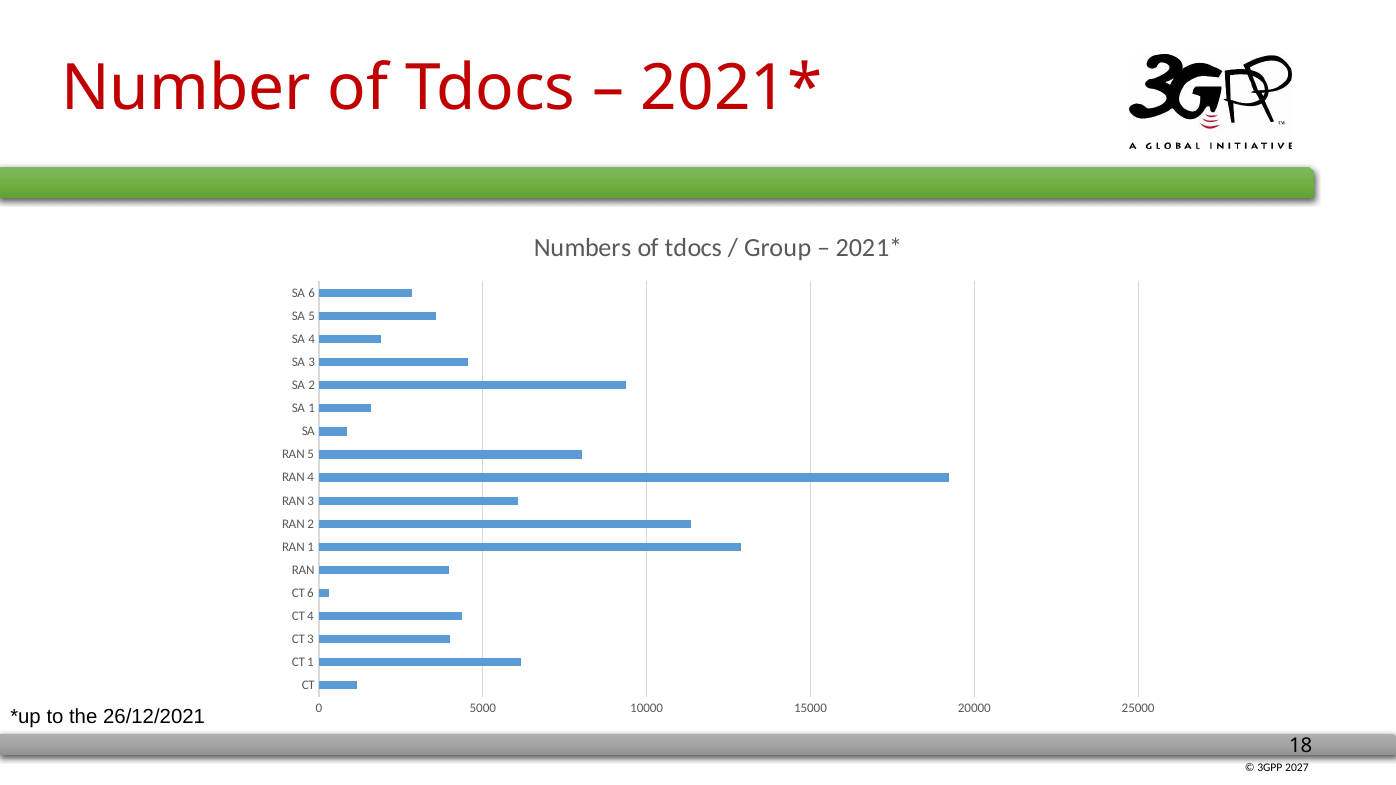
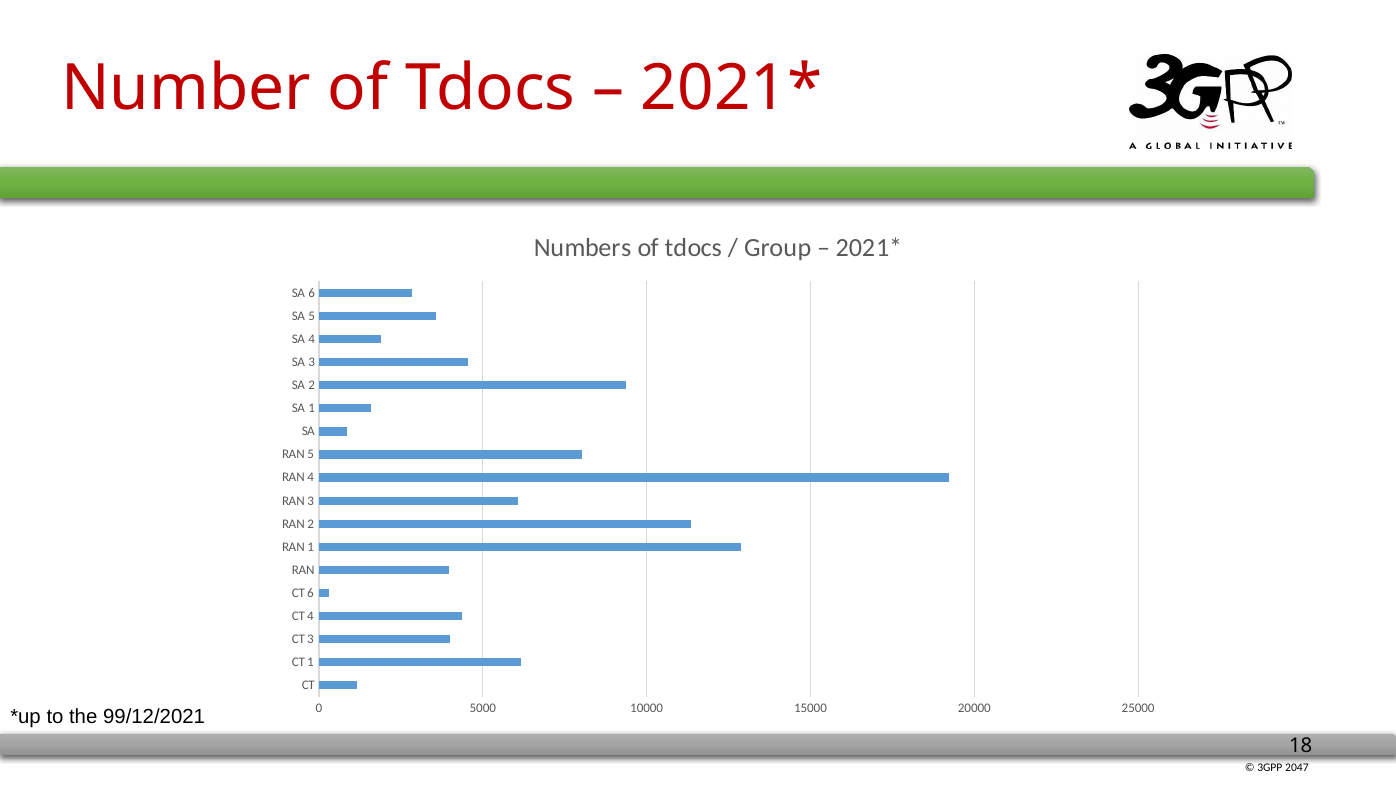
26/12/2021: 26/12/2021 -> 99/12/2021 (154, 717)
2027: 2027 -> 2047 (1297, 768)
